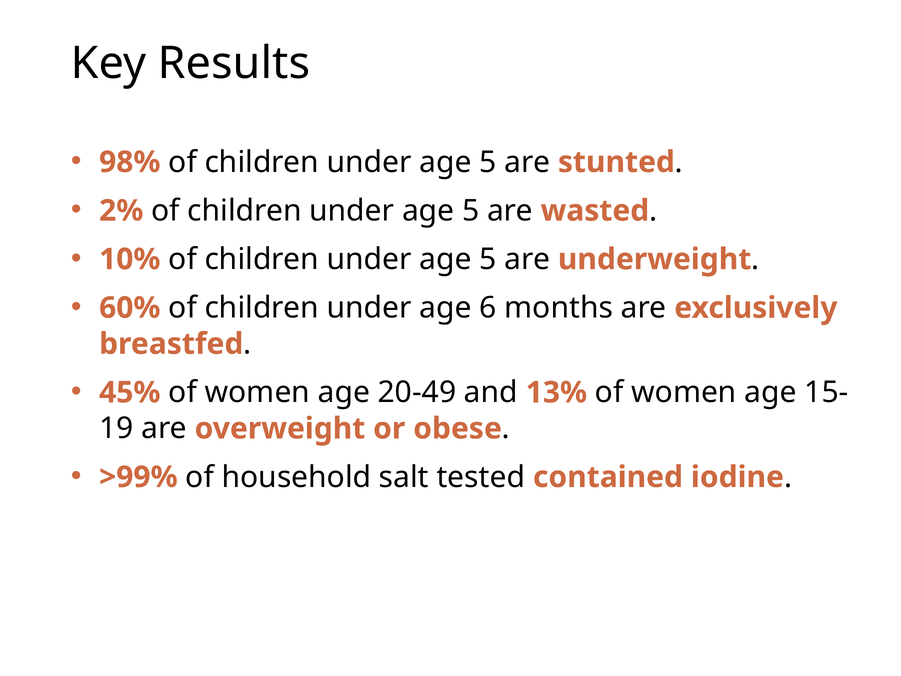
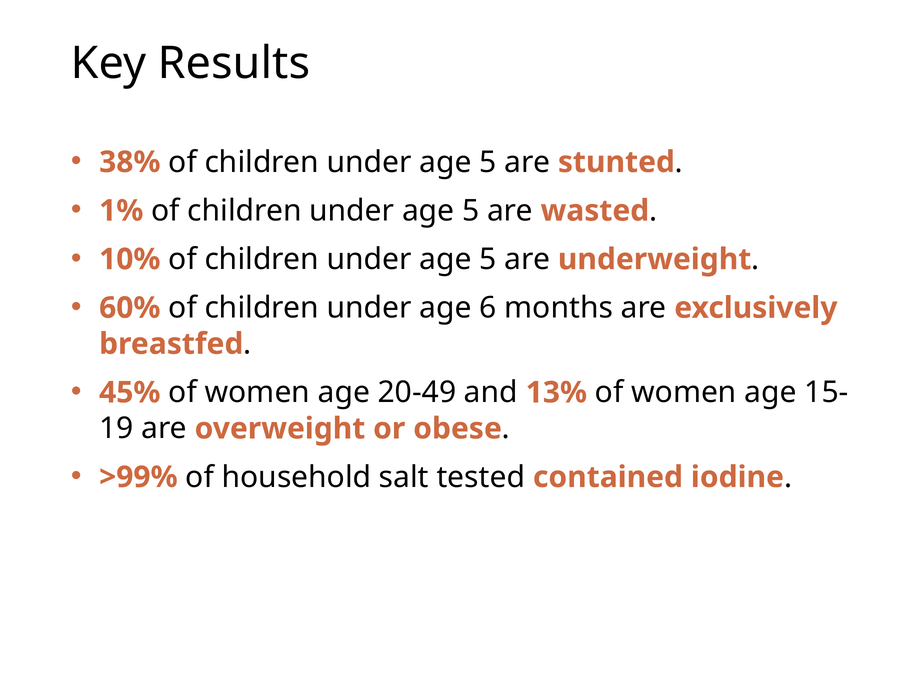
98%: 98% -> 38% (130, 162)
2%: 2% -> 1% (121, 211)
